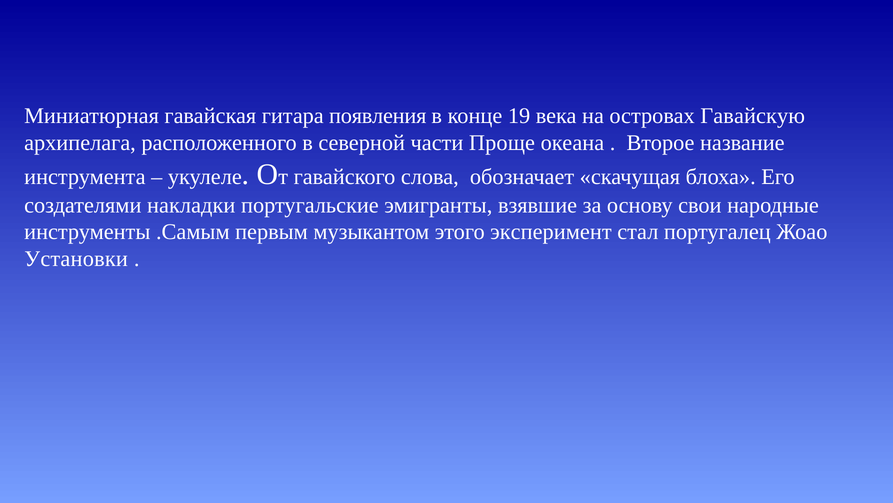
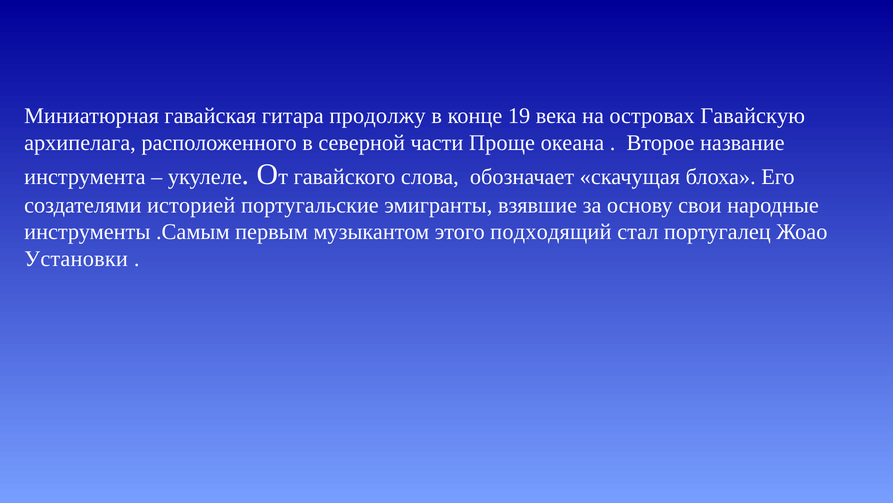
появления: появления -> продолжу (378, 116)
накладки: накладки -> историей (191, 205)
эксперимент: эксперимент -> подходящий (551, 232)
